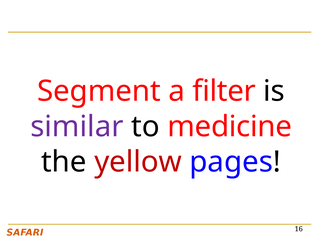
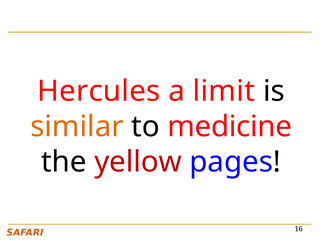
Segment: Segment -> Hercules (99, 91)
filter: filter -> limit (224, 91)
similar colour: purple -> orange (77, 127)
